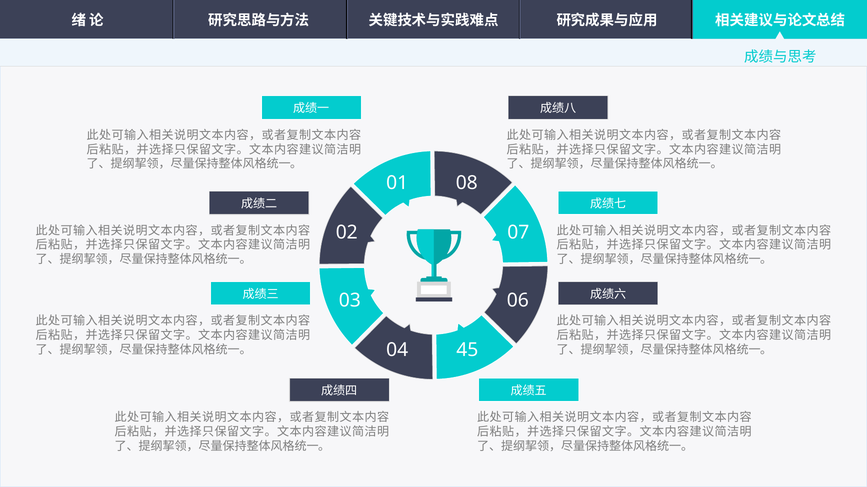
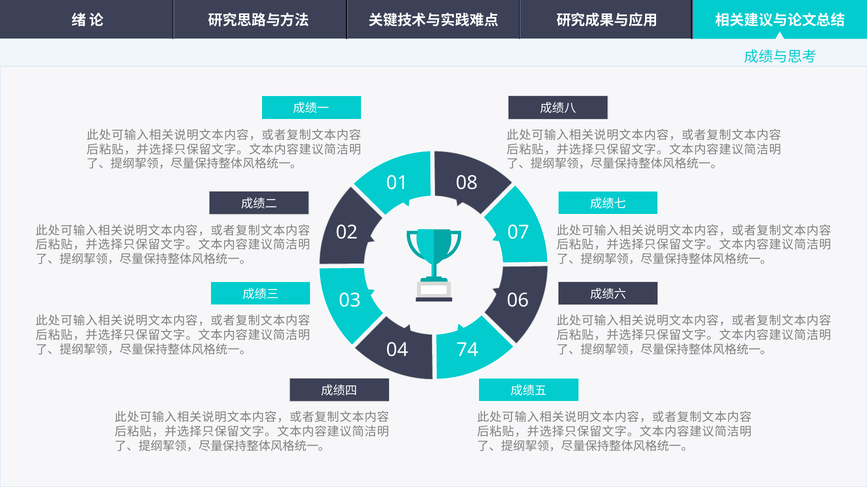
45: 45 -> 74 (467, 350)
